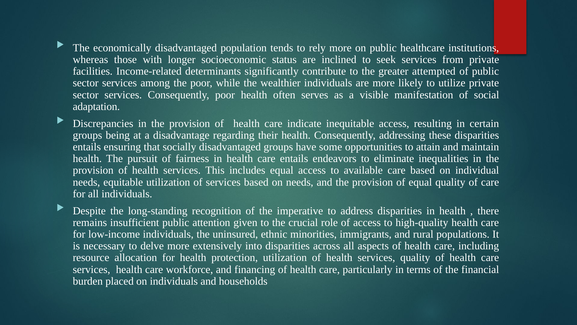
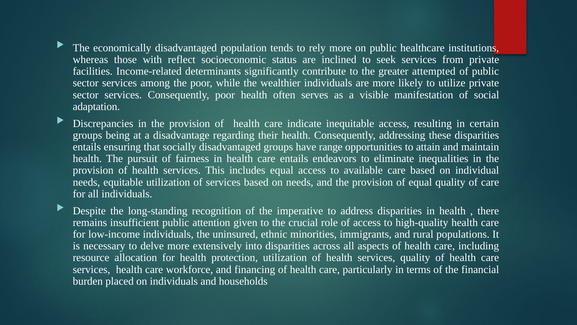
longer: longer -> reflect (182, 60)
some: some -> range (331, 147)
